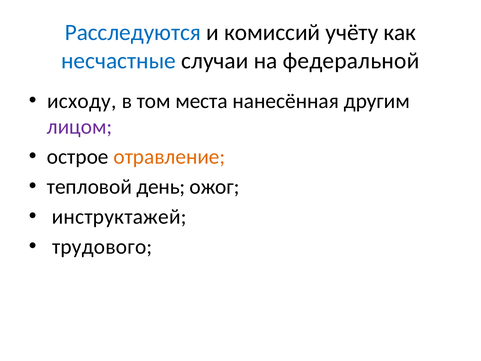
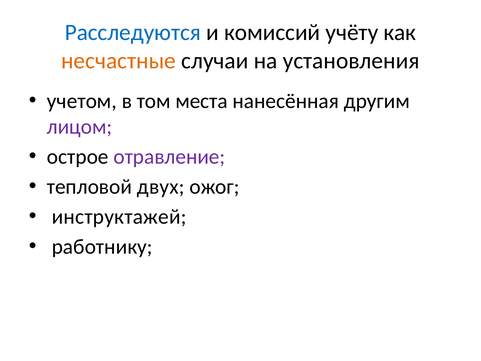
несчастные colour: blue -> orange (119, 61)
федеральной: федеральной -> установления (351, 61)
исходу: исходу -> учетом (82, 101)
отравление colour: orange -> purple (169, 157)
день: день -> двух (161, 187)
трудового: трудового -> работнику (102, 246)
